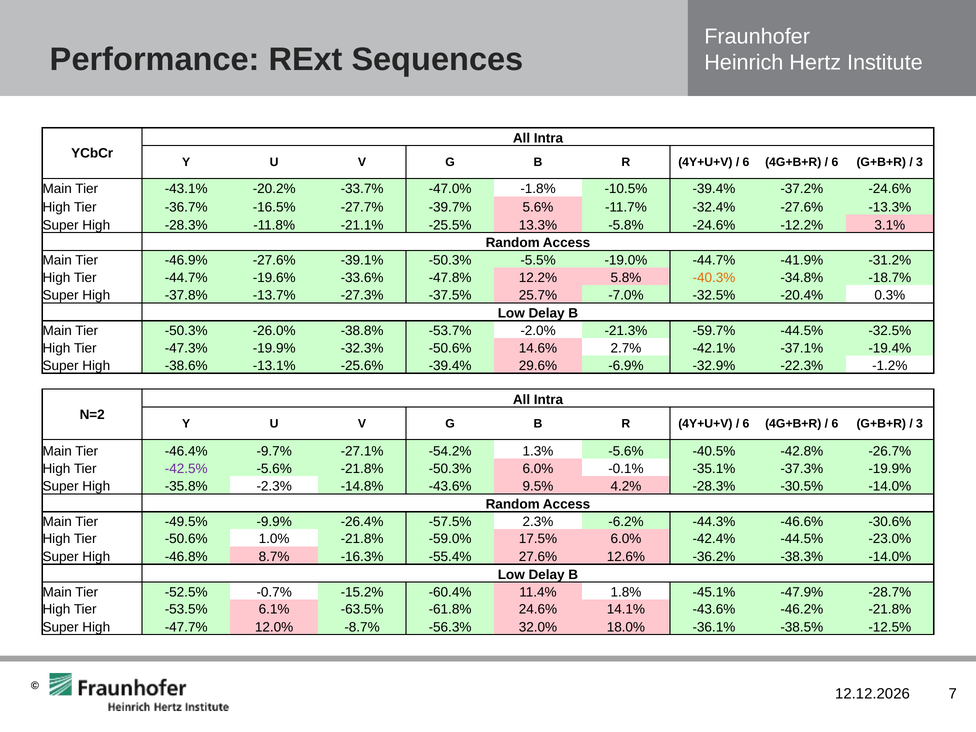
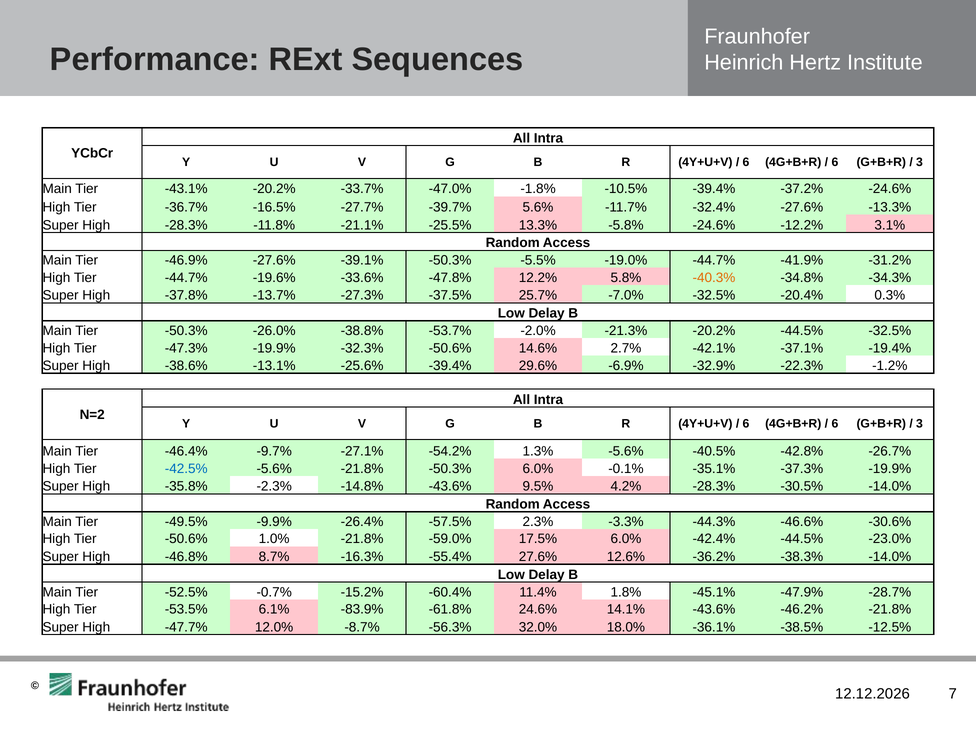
-18.7%: -18.7% -> -34.3% (890, 278)
-21.3% -59.7%: -59.7% -> -20.2% (714, 331)
-42.5% colour: purple -> blue (186, 469)
-6.2%: -6.2% -> -3.3% (626, 522)
-63.5%: -63.5% -> -83.9% (362, 609)
